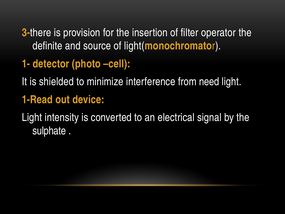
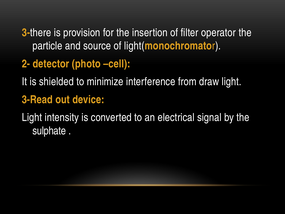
definite: definite -> particle (47, 46)
1-: 1- -> 2- (26, 64)
need: need -> draw (209, 82)
1-Read: 1-Read -> 3-Read (37, 99)
